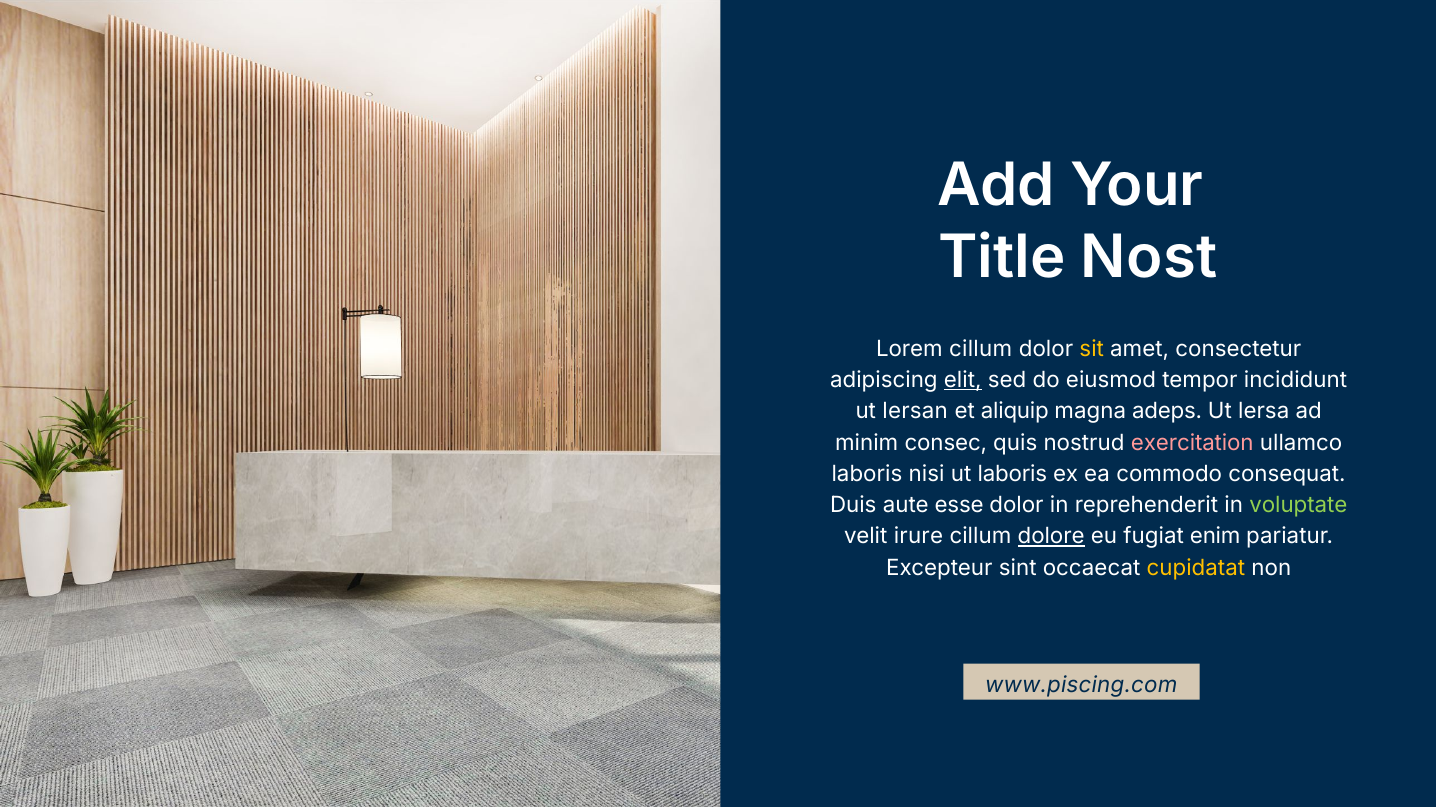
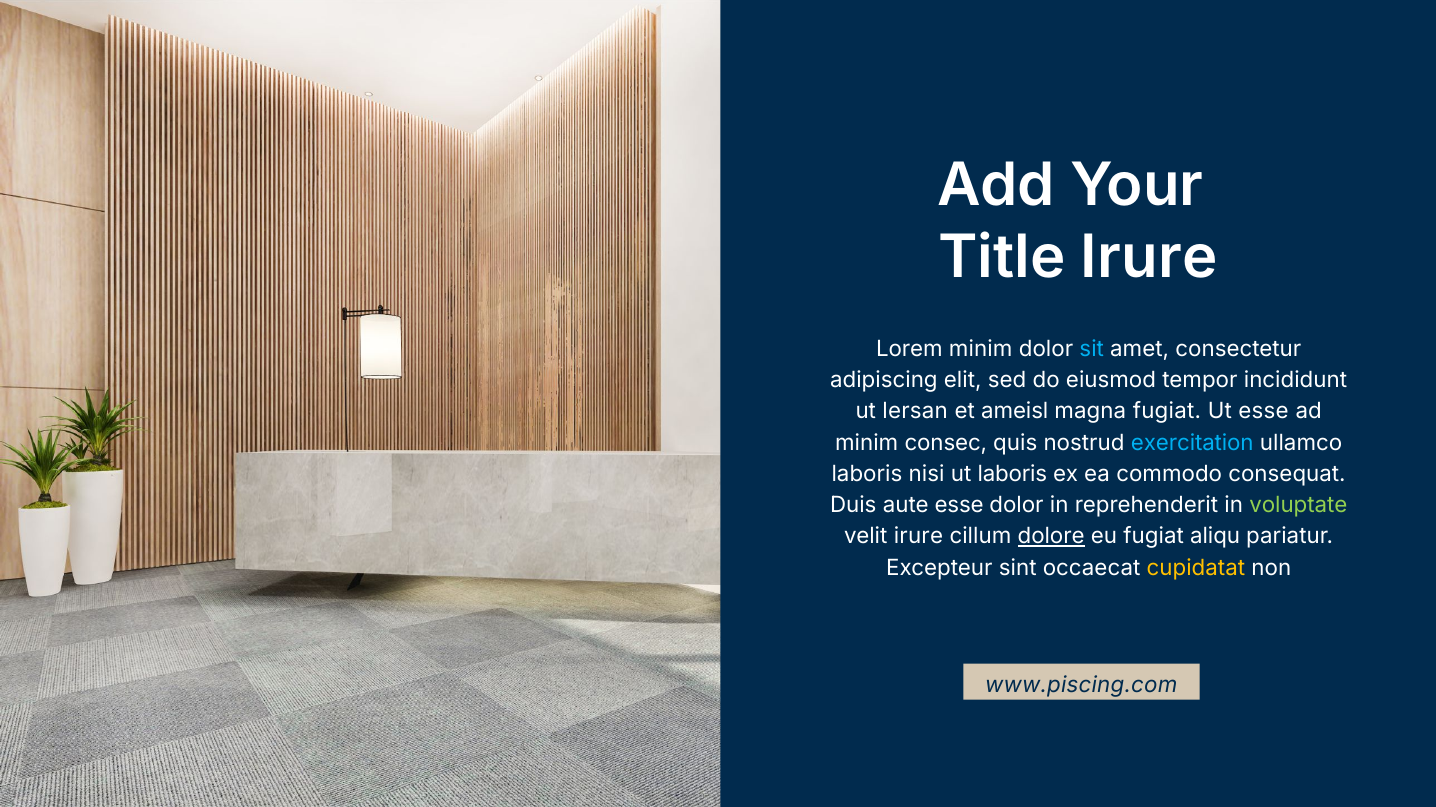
Title Nost: Nost -> Irure (1149, 258)
Lorem cillum: cillum -> minim (981, 349)
sit colour: yellow -> light blue (1092, 349)
elit underline: present -> none (963, 380)
aliquip: aliquip -> ameisl (1015, 412)
magna adeps: adeps -> fugiat (1167, 412)
Ut lersa: lersa -> esse (1264, 412)
exercitation colour: pink -> light blue (1192, 443)
enim: enim -> aliqu (1215, 537)
